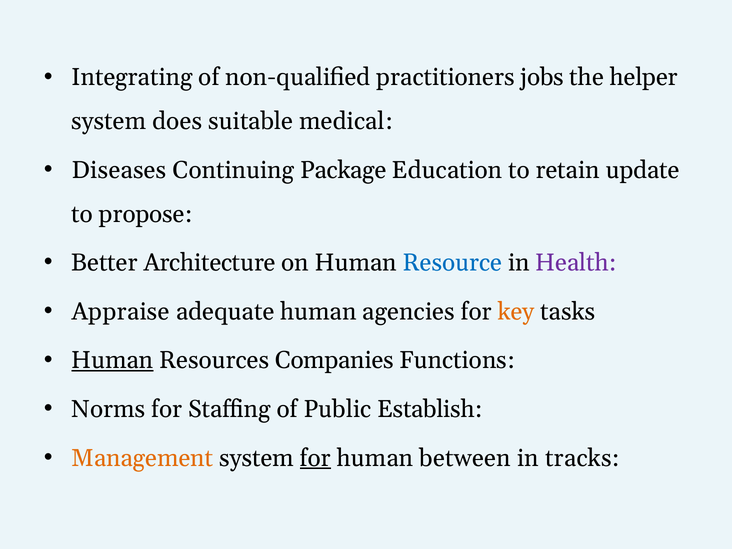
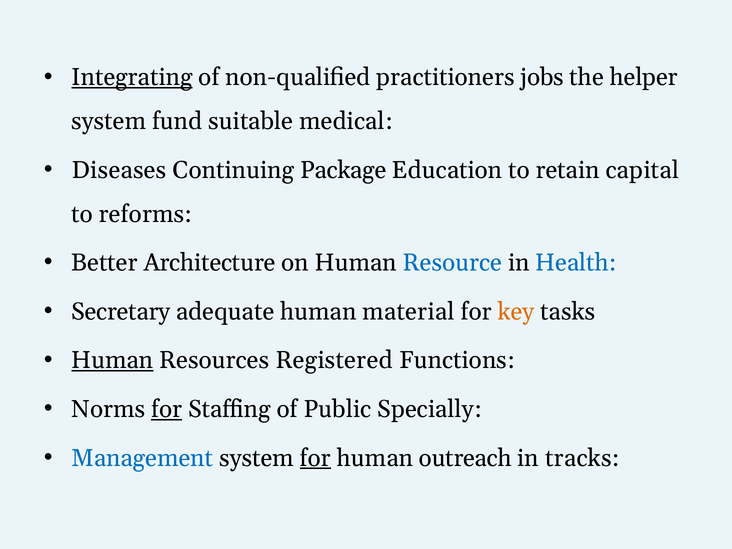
Integrating underline: none -> present (132, 77)
does: does -> fund (177, 121)
update: update -> capital (642, 170)
propose: propose -> reforms (145, 214)
Health colour: purple -> blue (576, 263)
Appraise: Appraise -> Secretary (121, 312)
agencies: agencies -> material (409, 312)
Companies: Companies -> Registered (334, 360)
for underline: none -> present (167, 409)
Establish: Establish -> Specially (429, 409)
Management colour: orange -> blue (142, 458)
between: between -> outreach (465, 458)
